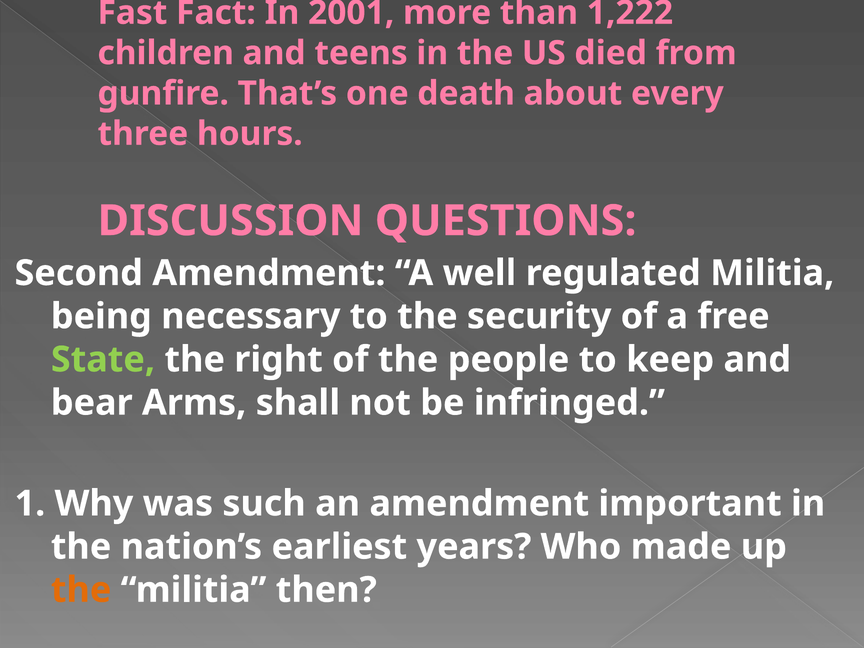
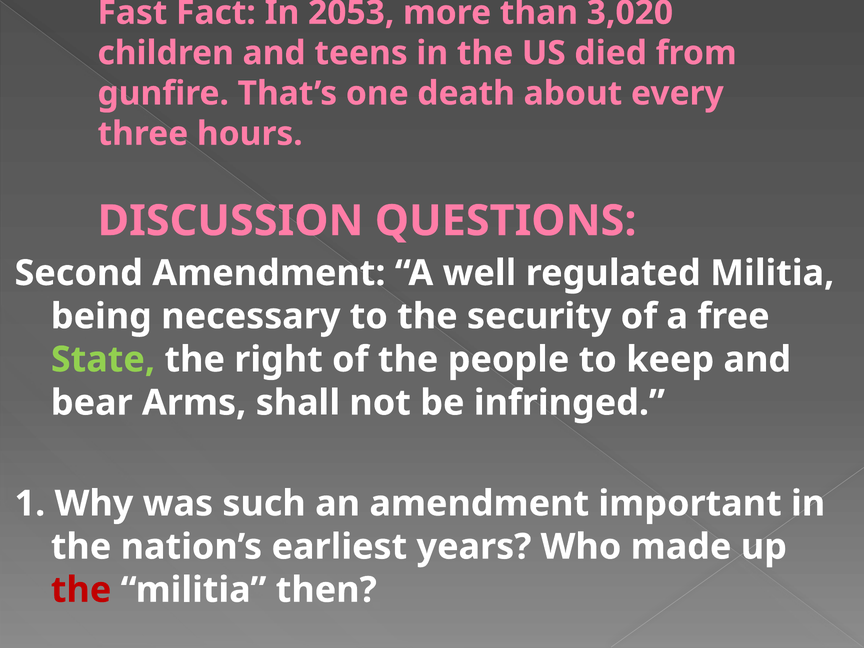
2001: 2001 -> 2053 (351, 13)
1,222: 1,222 -> 3,020 (630, 13)
the colour: orange -> red (81, 590)
